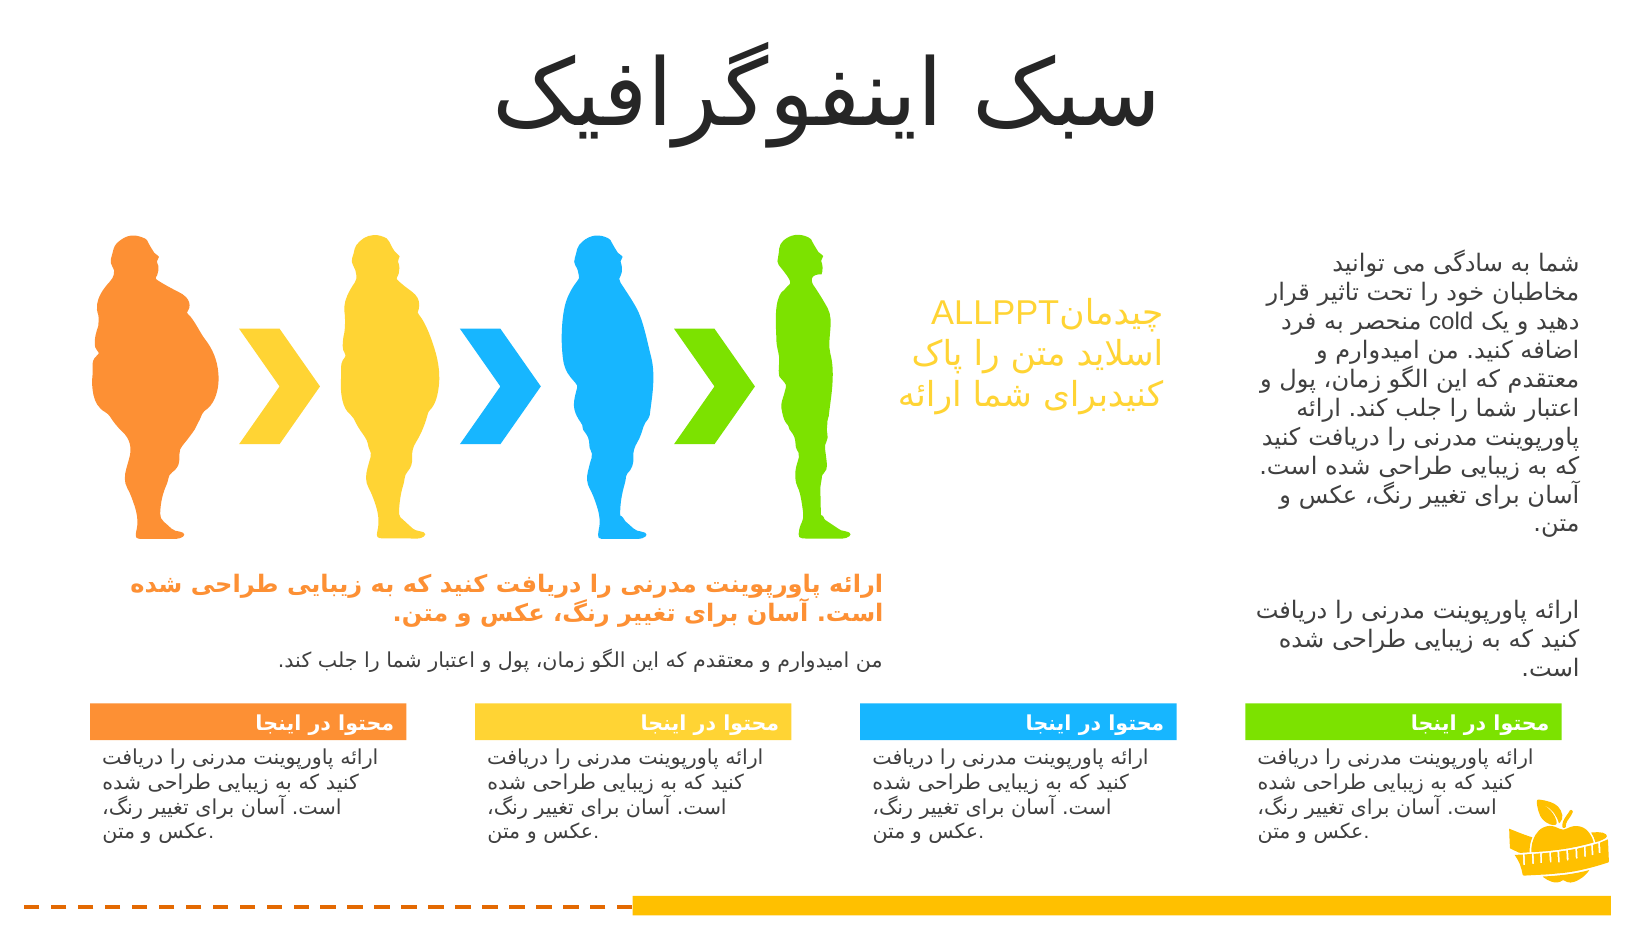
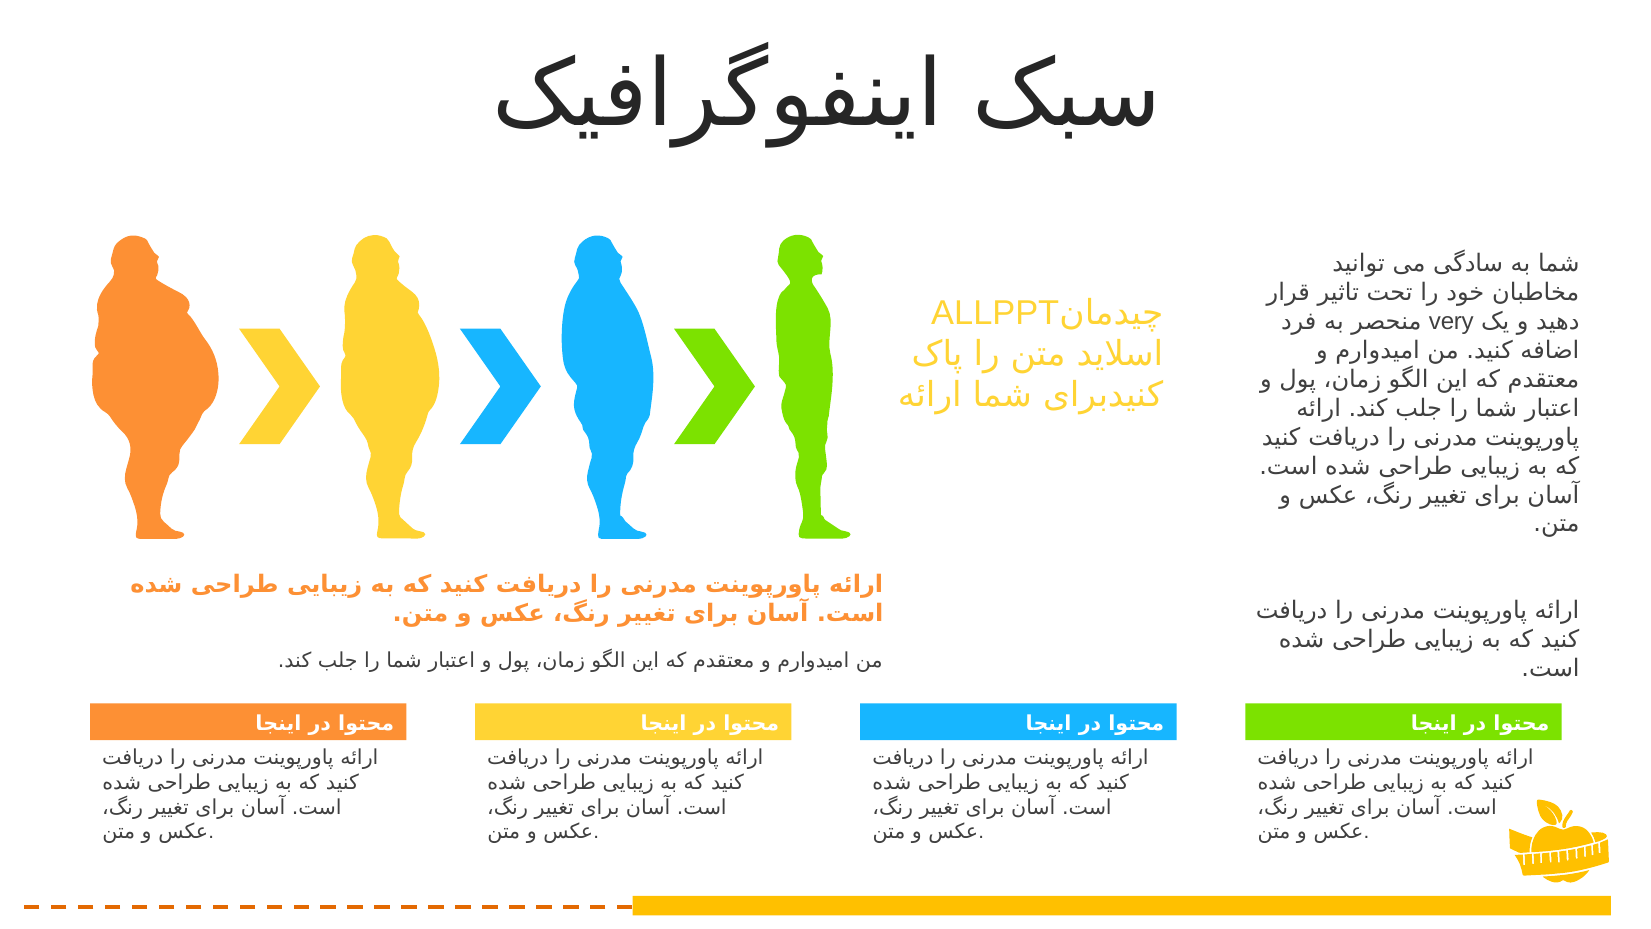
cold: cold -> very (1451, 321)
